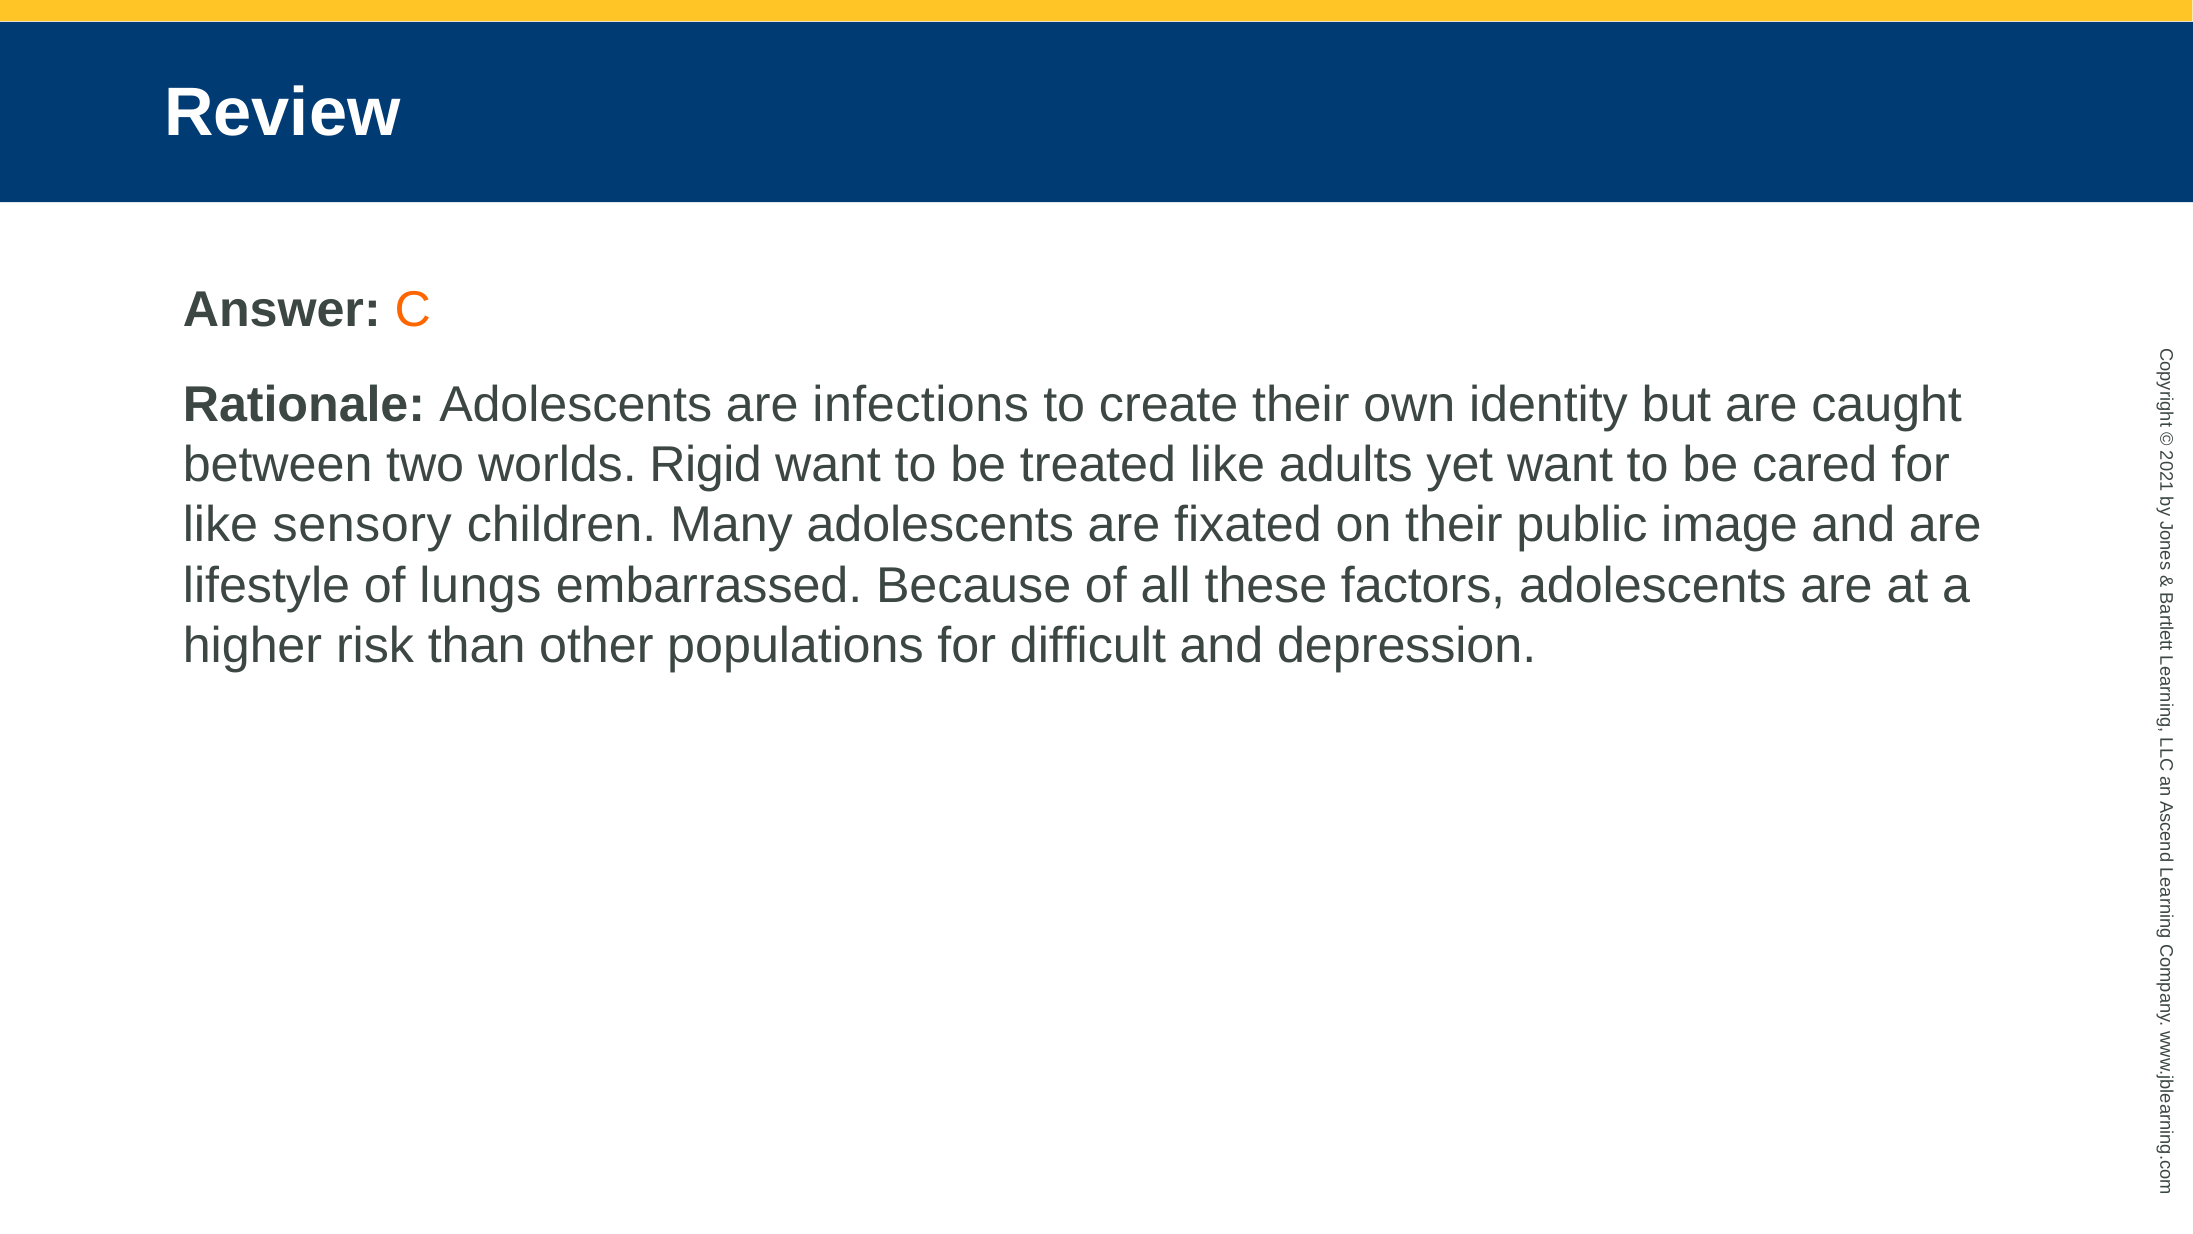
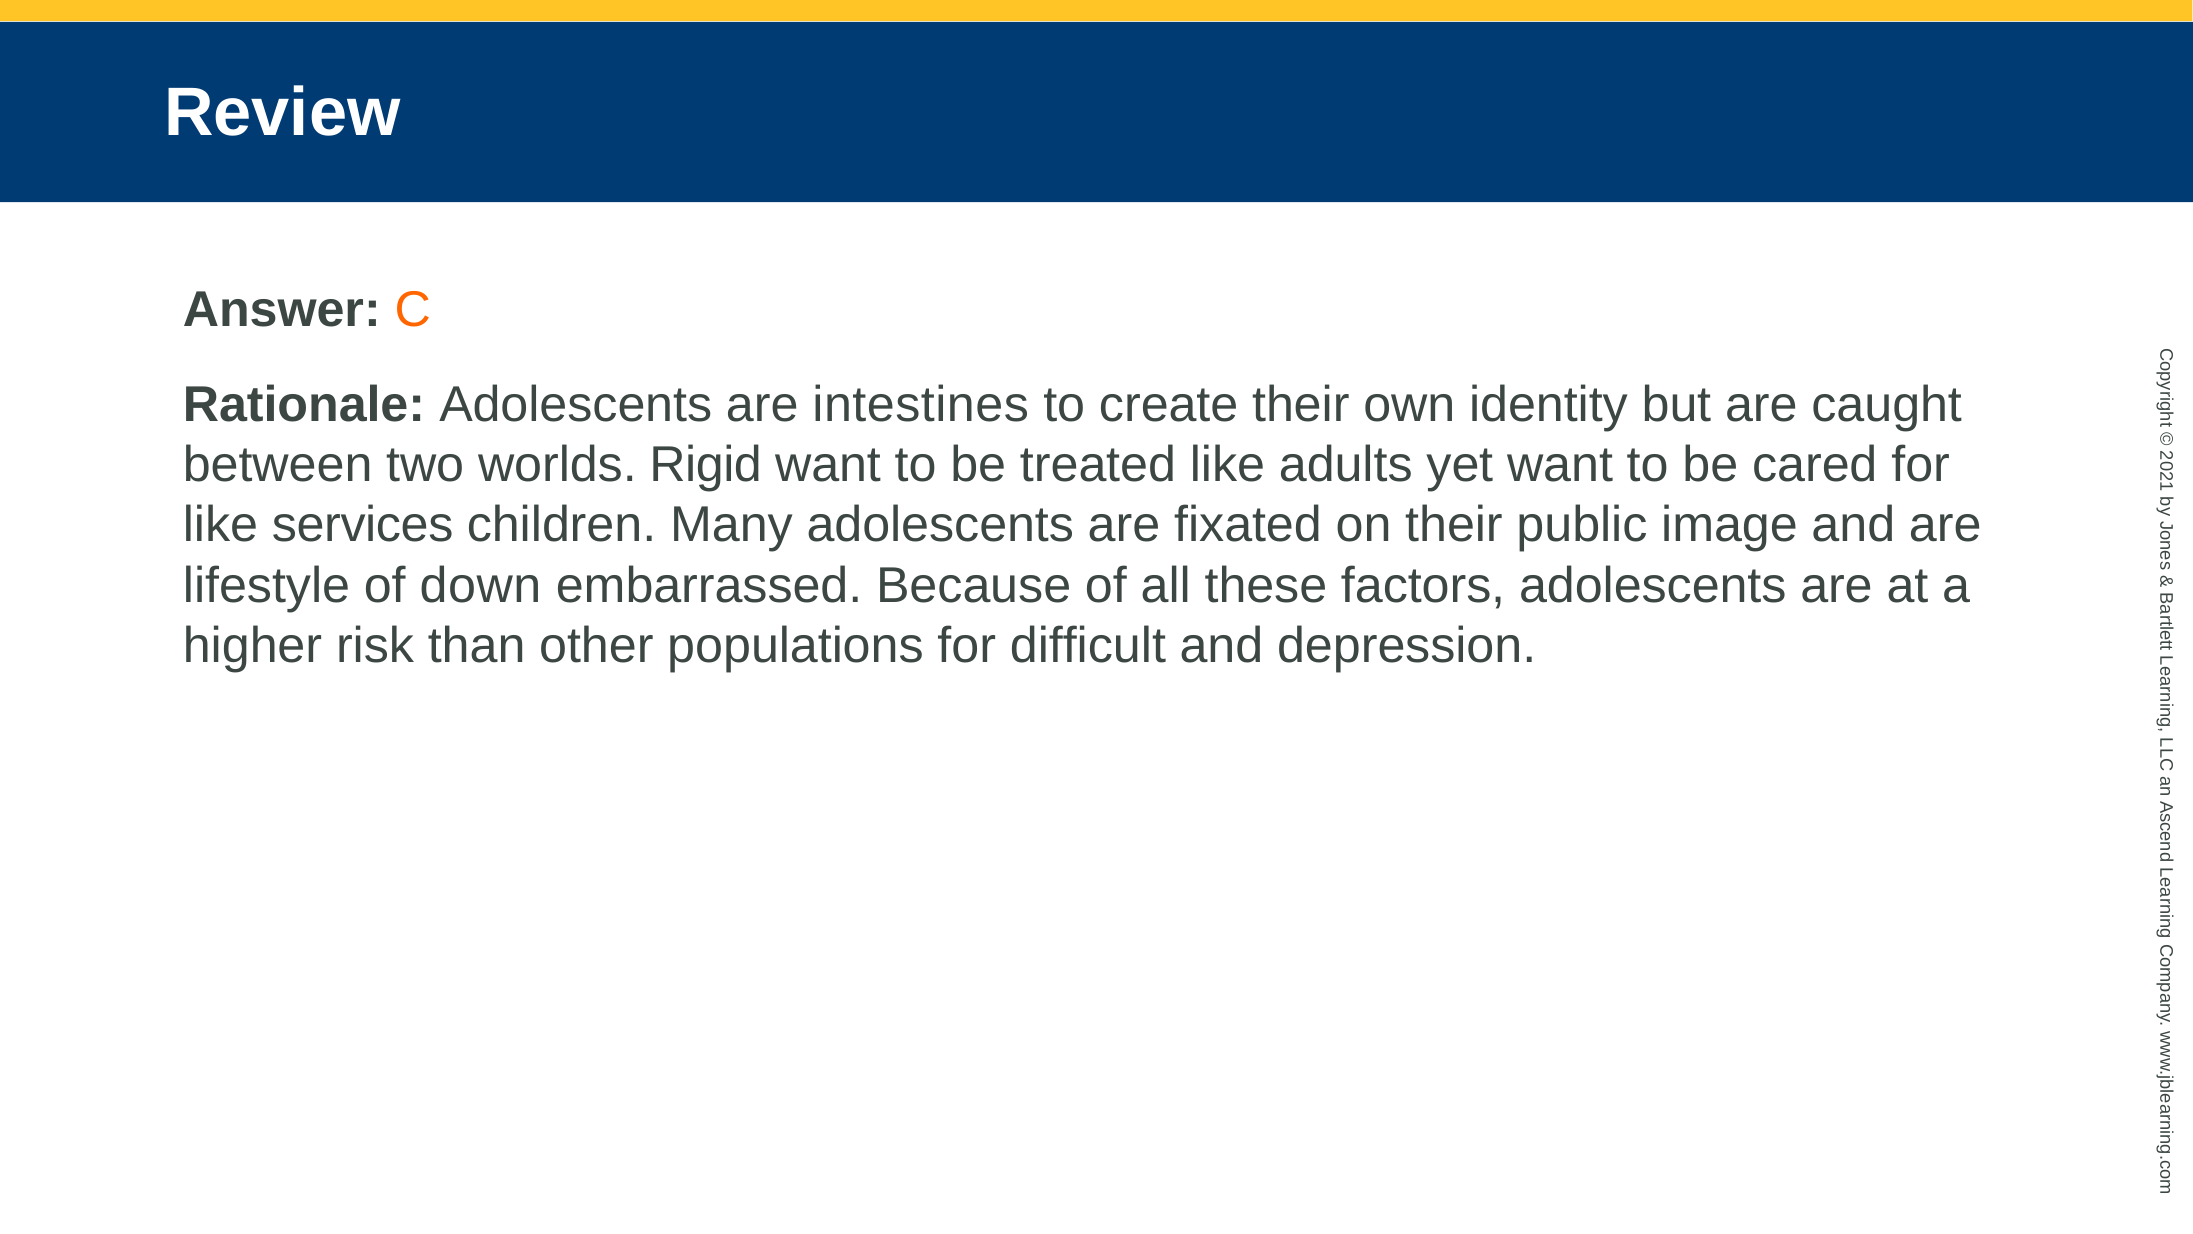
infections: infections -> intestines (921, 405)
sensory: sensory -> services (363, 525)
lungs: lungs -> down (480, 585)
